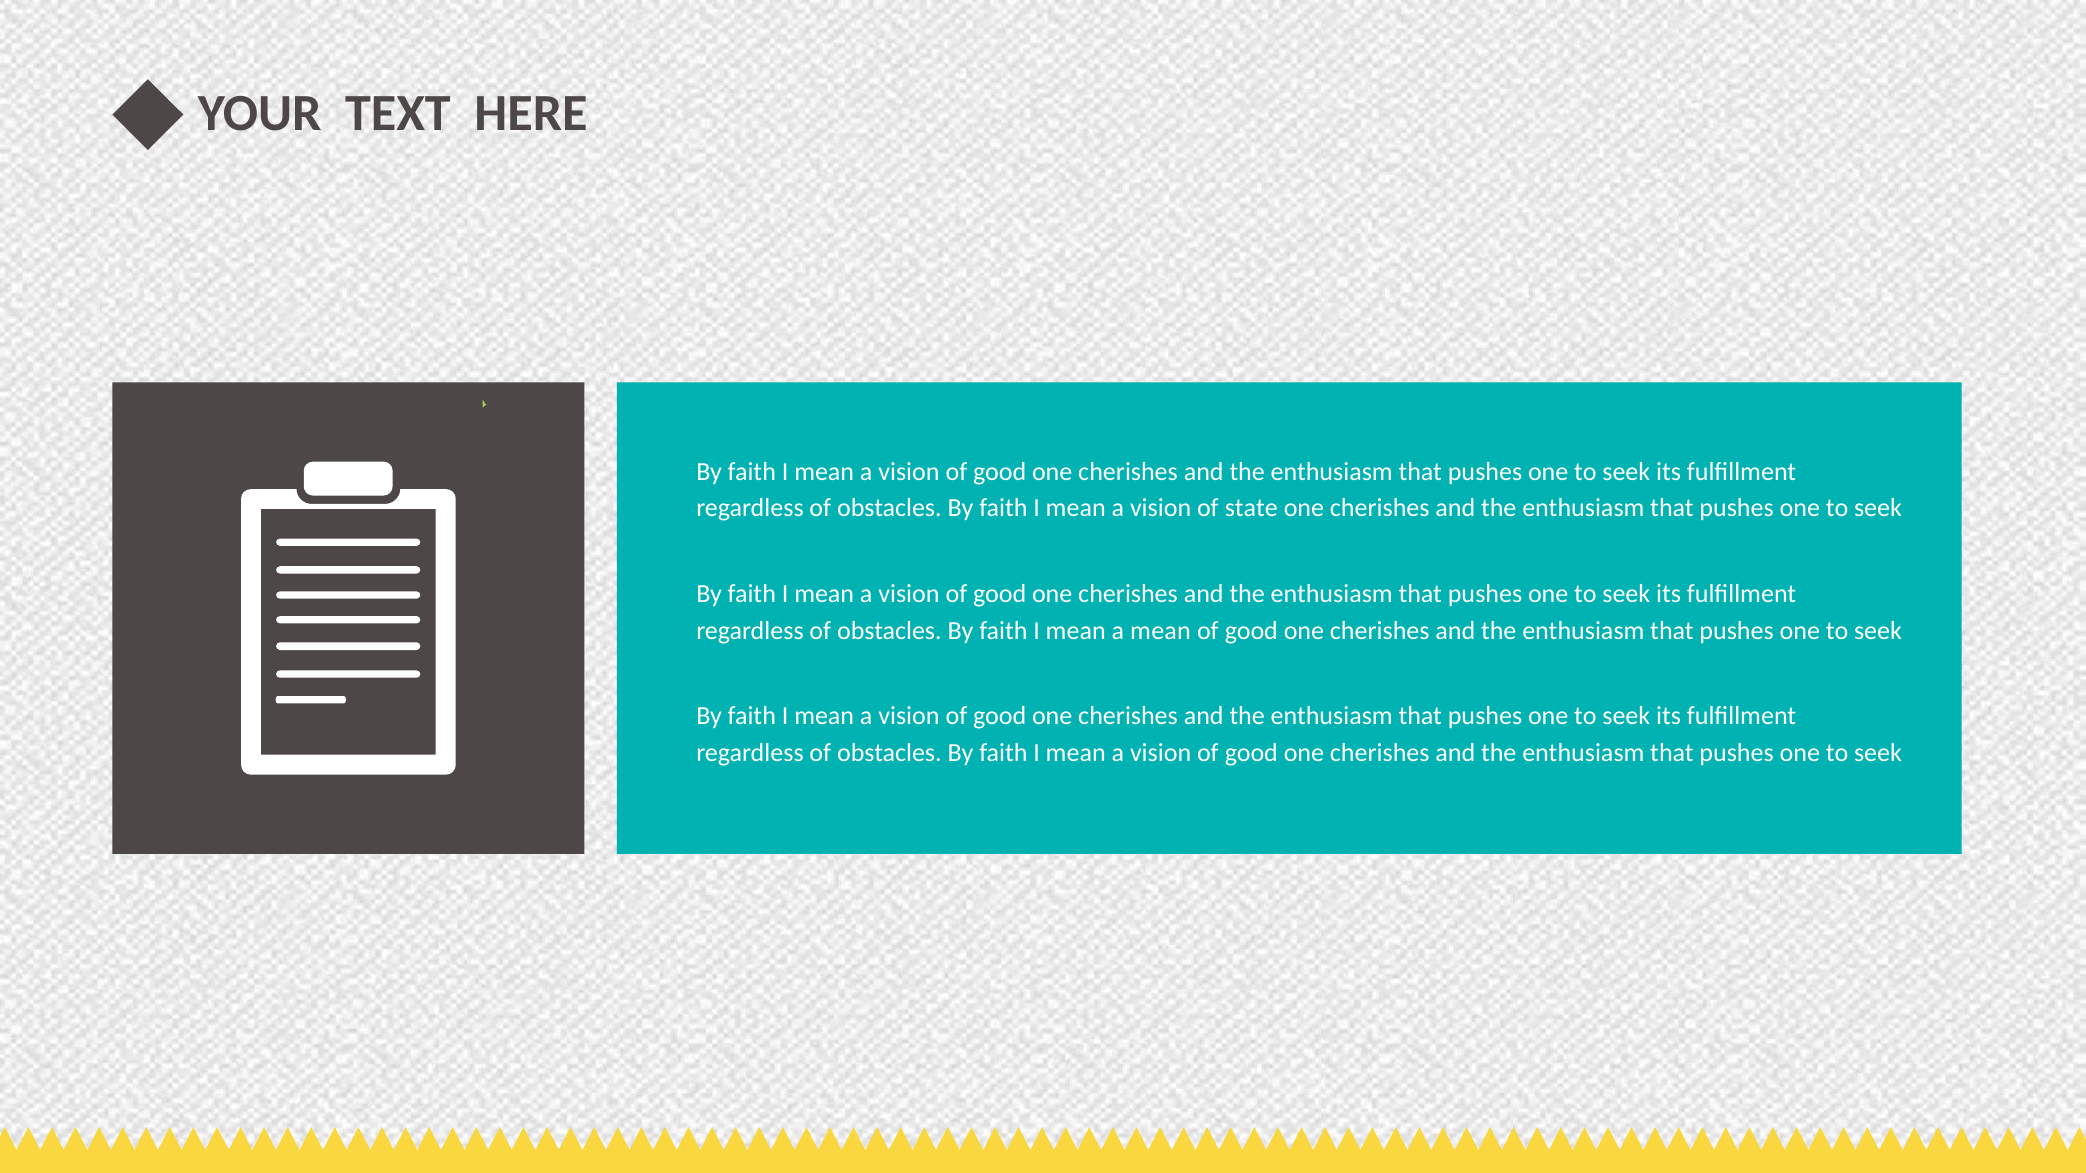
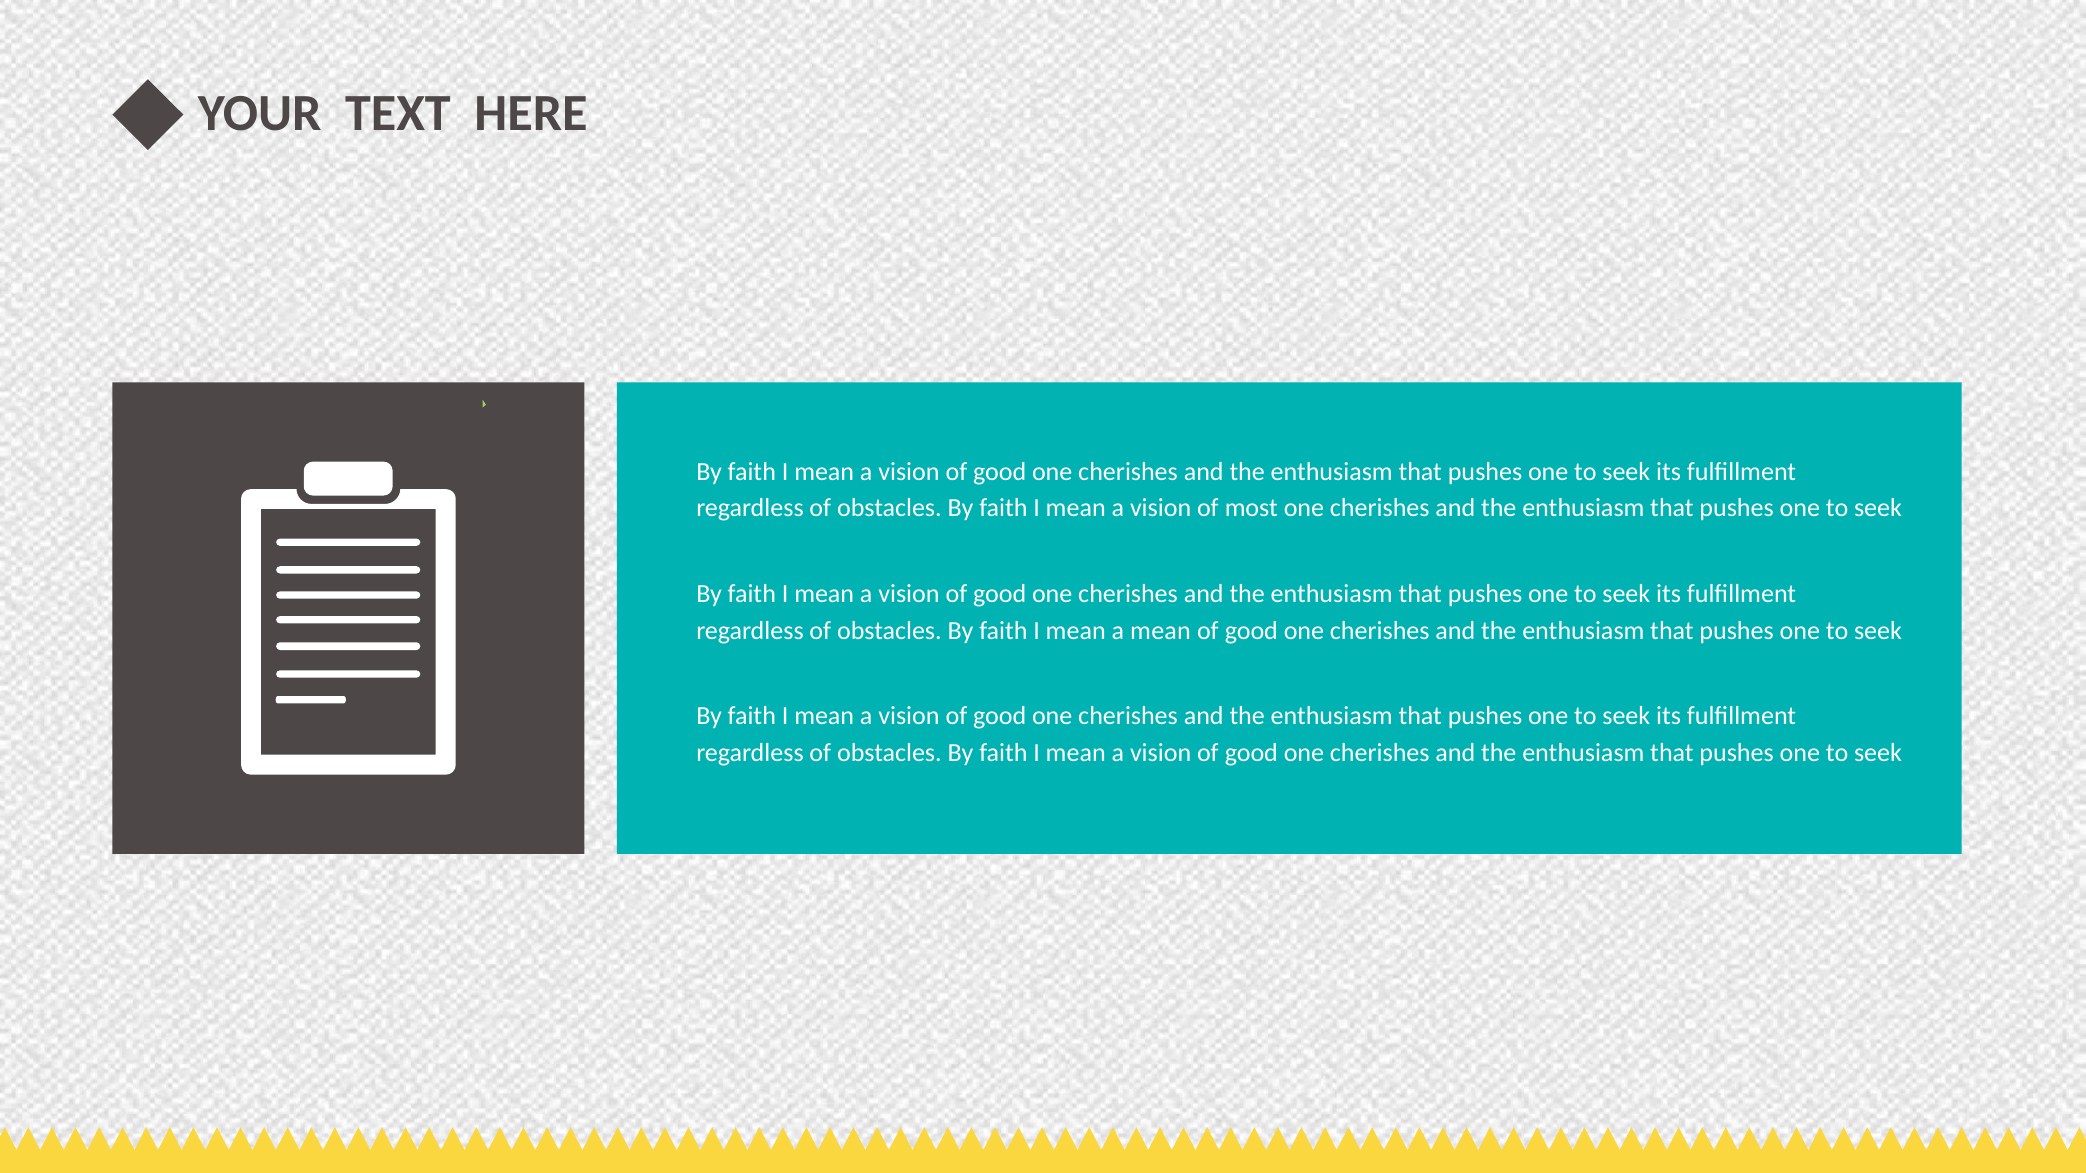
state: state -> most (1251, 509)
